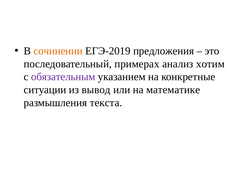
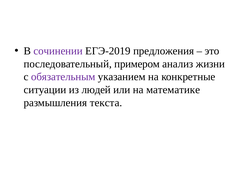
сочинении colour: orange -> purple (58, 51)
примерах: примерах -> примером (137, 64)
хотим: хотим -> жизни (210, 64)
вывод: вывод -> людей (96, 90)
